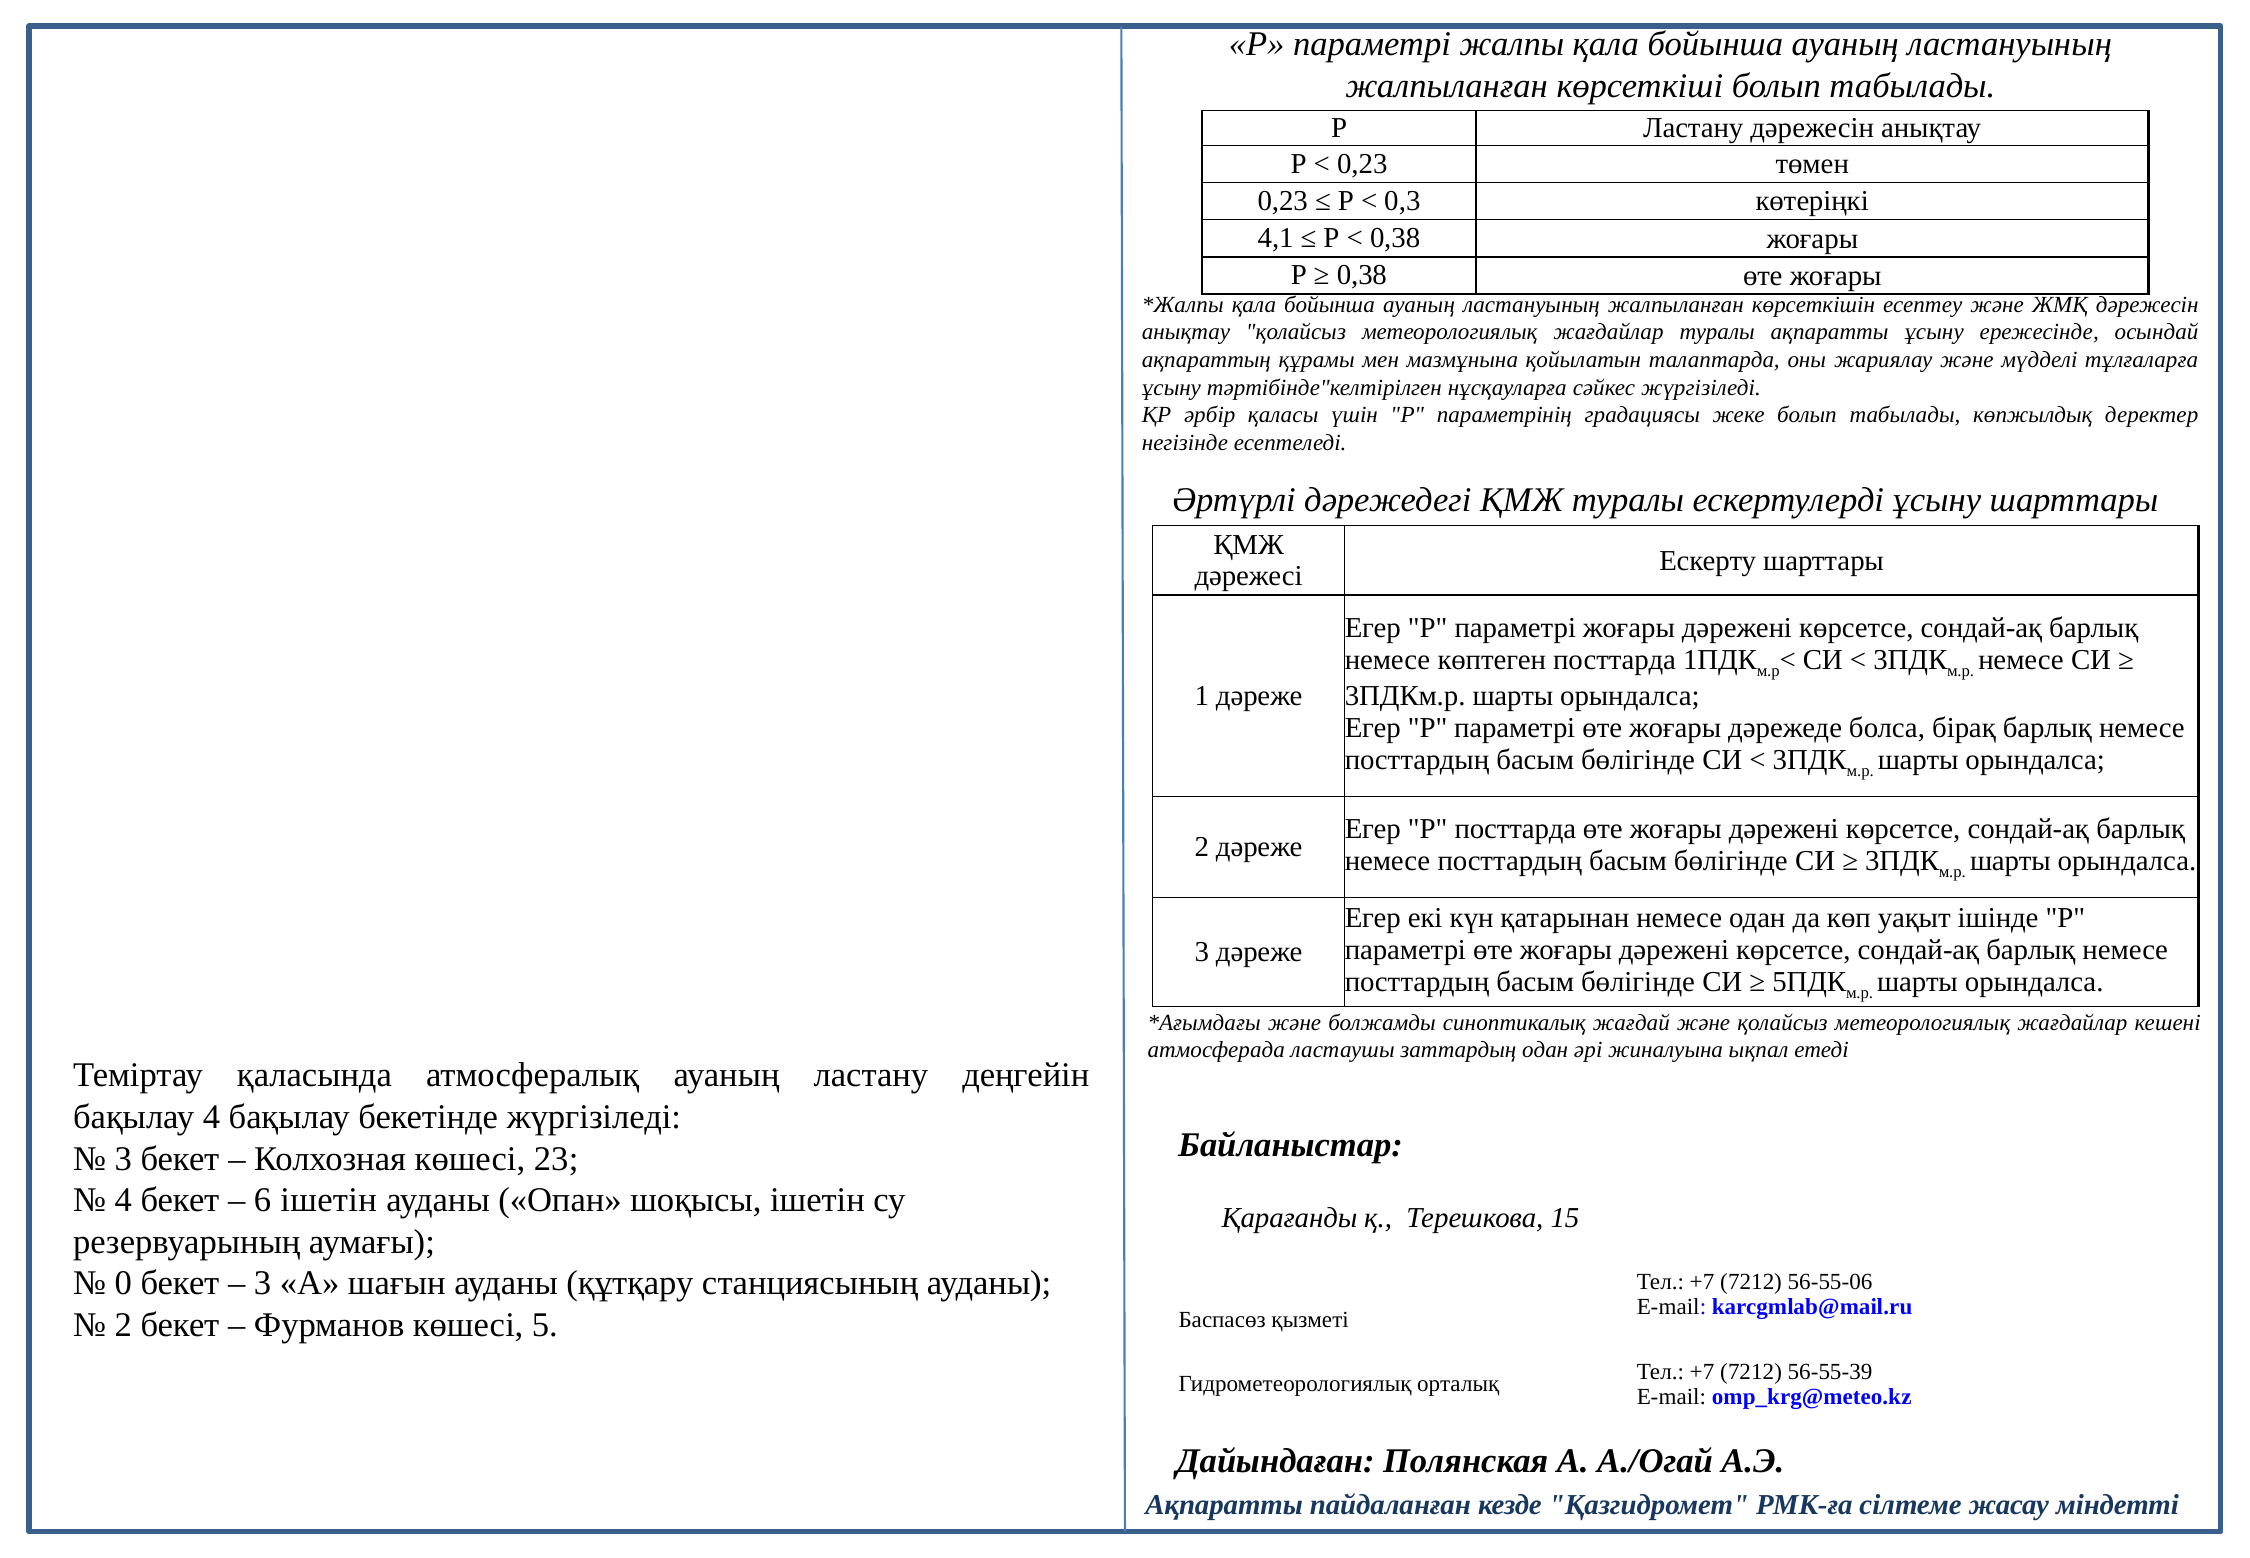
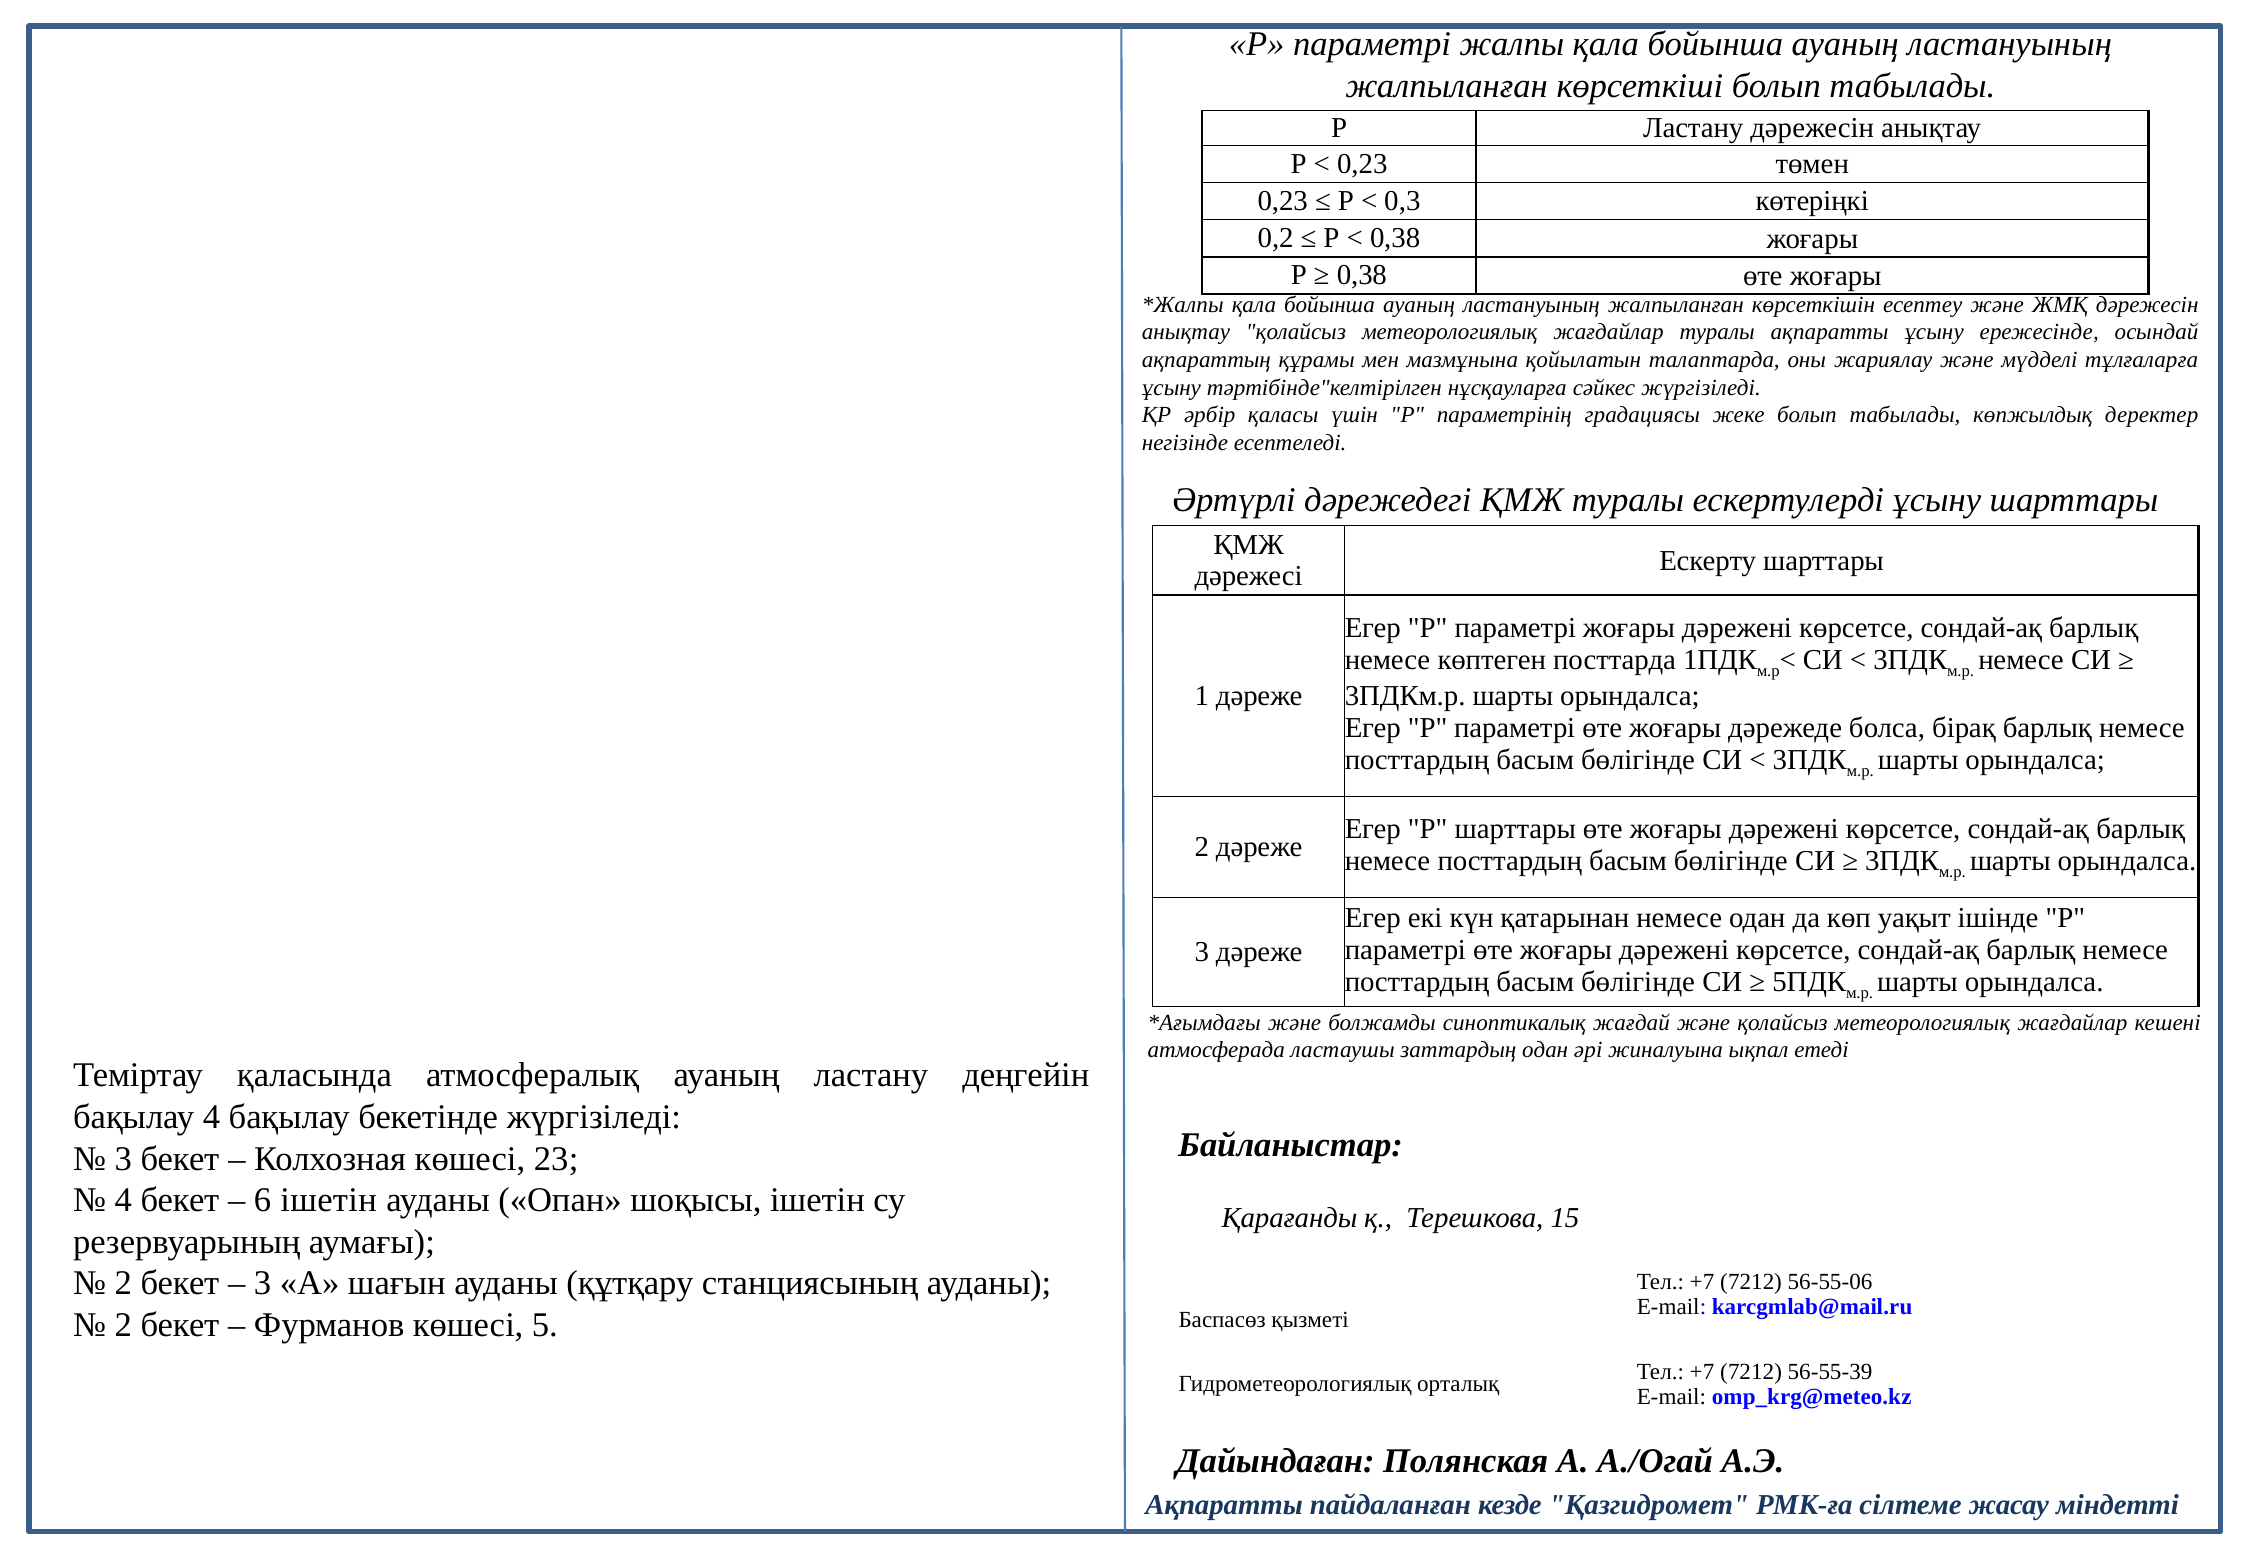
4,1: 4,1 -> 0,2 (1276, 238)
Р посттарда: посттарда -> шарттары (1515, 829)
0: 0 -> 2 (123, 1283)
